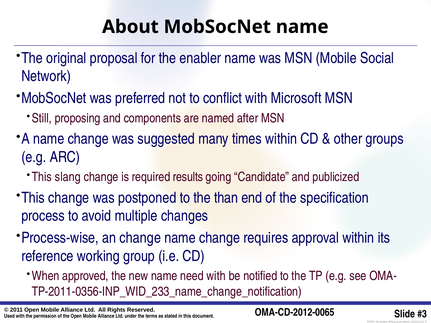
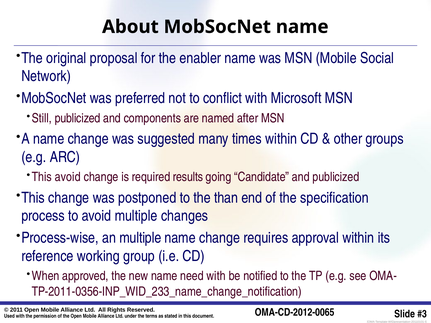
Still proposing: proposing -> publicized (78, 118)
This slang: slang -> avoid (68, 177)
an change: change -> multiple (140, 238)
